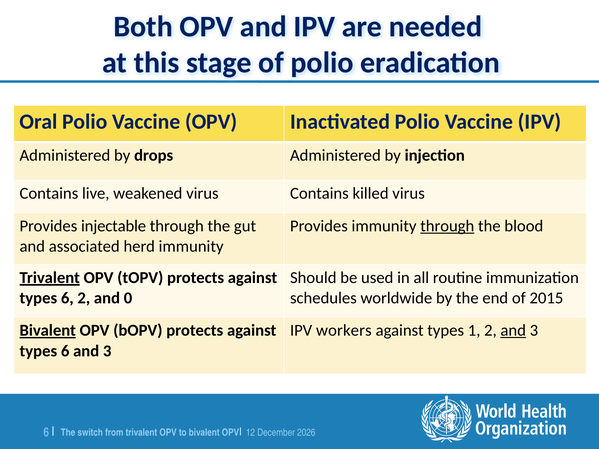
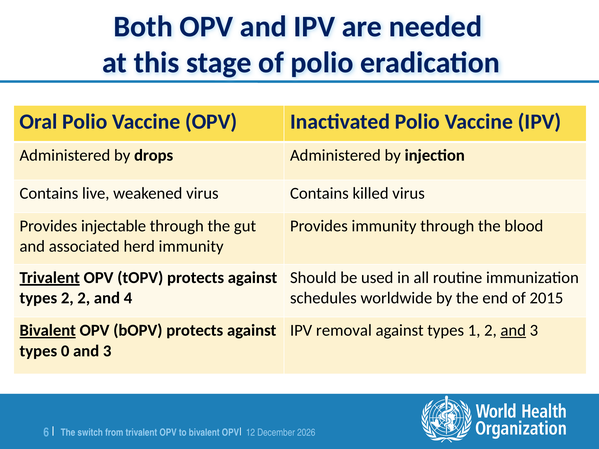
through underline: present -> none (447, 226)
6: 6 -> 2 (67, 298)
0: 0 -> 4 (128, 298)
workers: workers -> removal (344, 331)
6: 6 -> 0 (65, 351)
